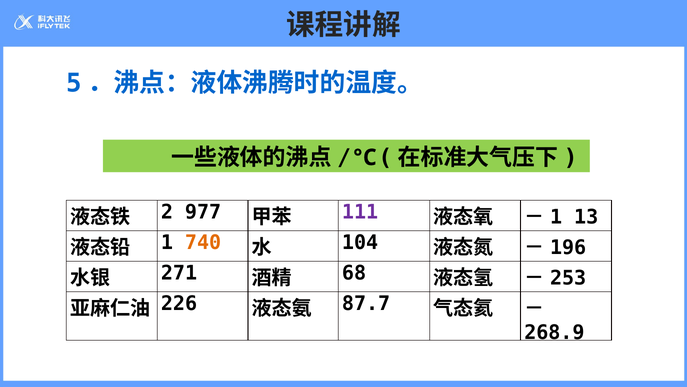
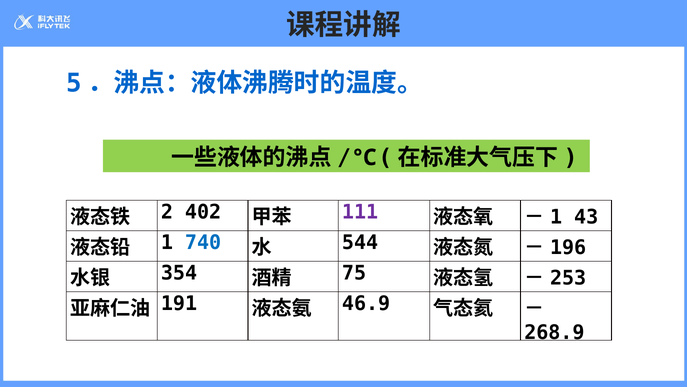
977: 977 -> 402 (203, 212)
13: 13 -> 43 (586, 217)
740 colour: orange -> blue (203, 242)
104: 104 -> 544 (360, 242)
271: 271 -> 354 (179, 273)
68: 68 -> 75 (354, 273)
226: 226 -> 191 (179, 303)
87.7: 87.7 -> 46.9 (366, 303)
